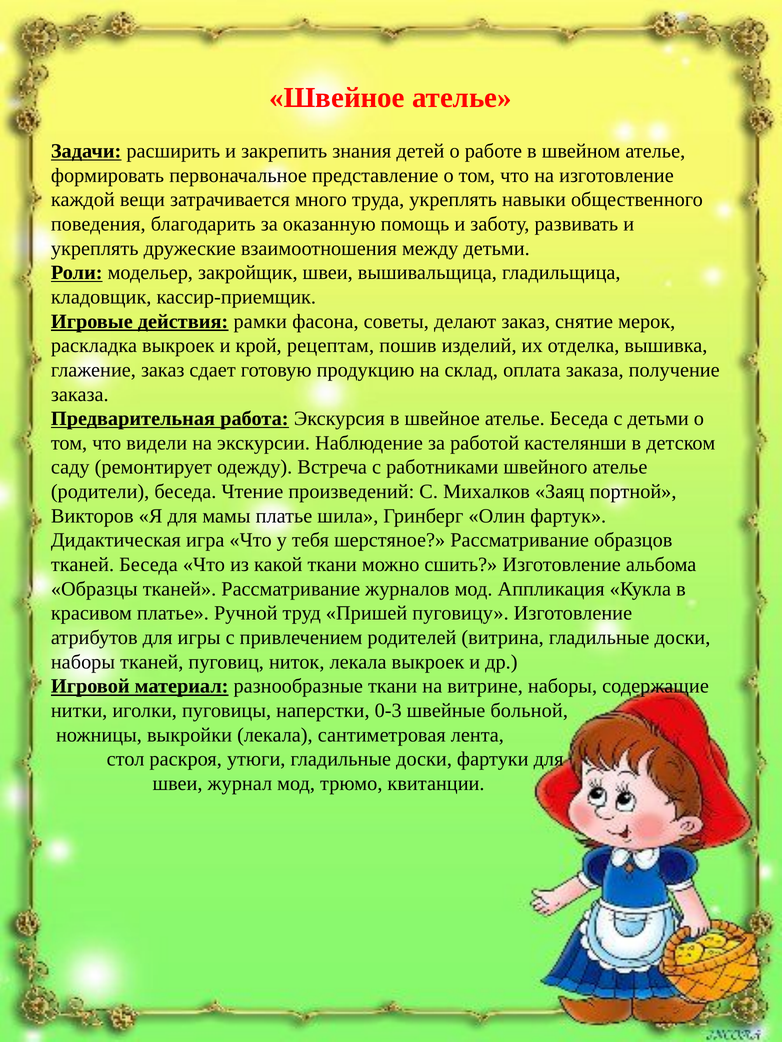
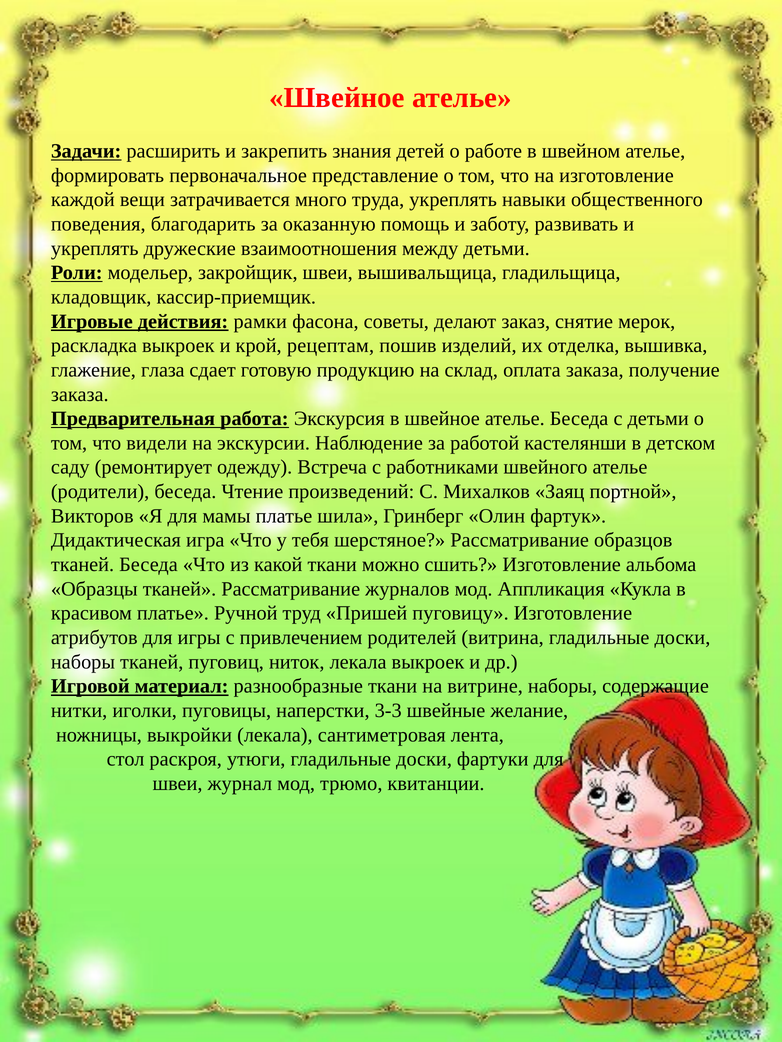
глажение заказ: заказ -> глаза (163, 370)
0-3: 0-3 -> 3-3 (388, 711)
больной: больной -> желание (529, 711)
